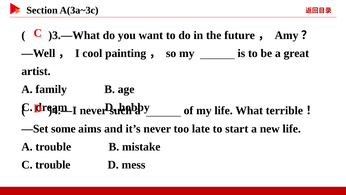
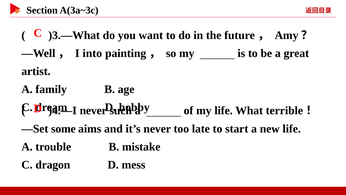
cool: cool -> into (92, 53)
C trouble: trouble -> dragon (53, 164)
